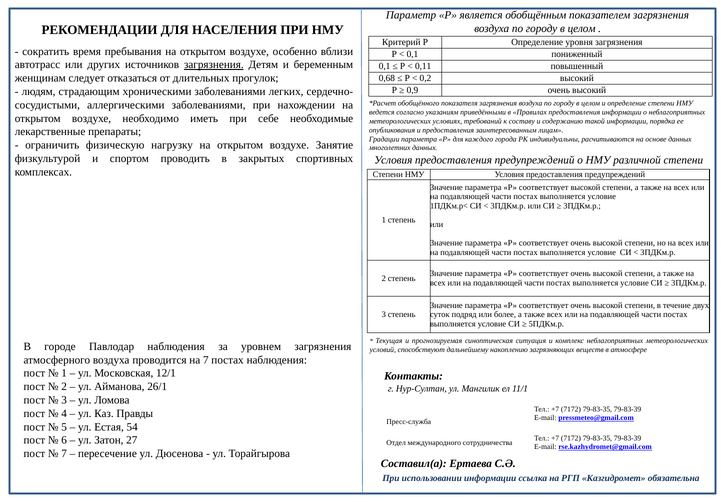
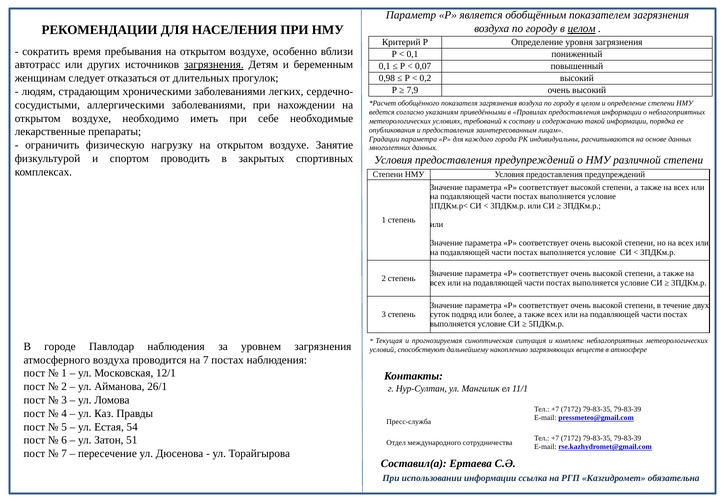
целом underline: none -> present (582, 29)
0,11: 0,11 -> 0,07 (423, 66)
0,68: 0,68 -> 0,98 (387, 78)
0,9: 0,9 -> 7,9 (412, 90)
27: 27 -> 51 (132, 440)
